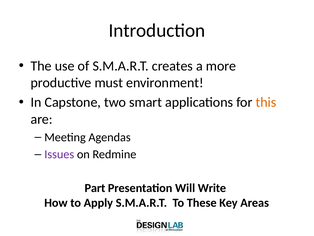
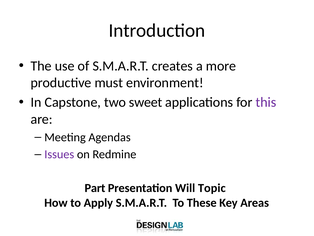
smart: smart -> sweet (146, 102)
this colour: orange -> purple (266, 102)
Write: Write -> Topic (212, 188)
